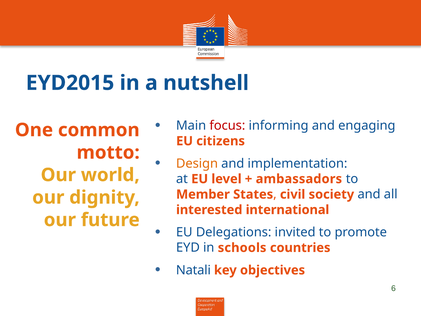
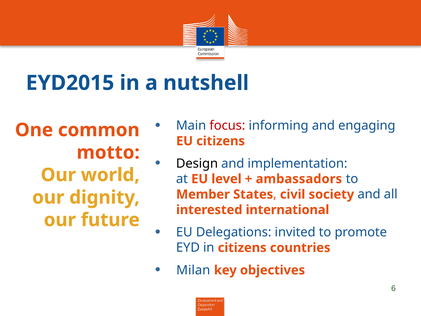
Design colour: orange -> black (197, 163)
in schools: schools -> citizens (242, 248)
Natali: Natali -> Milan (193, 270)
